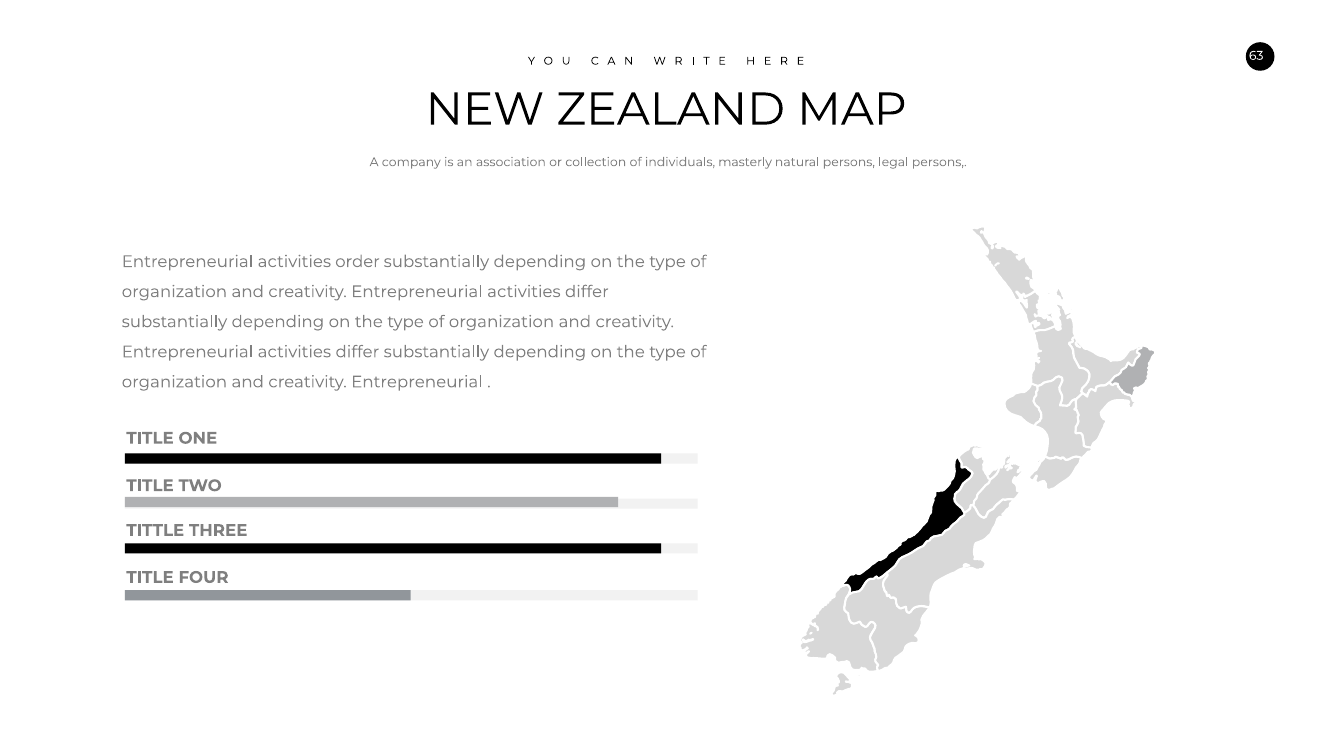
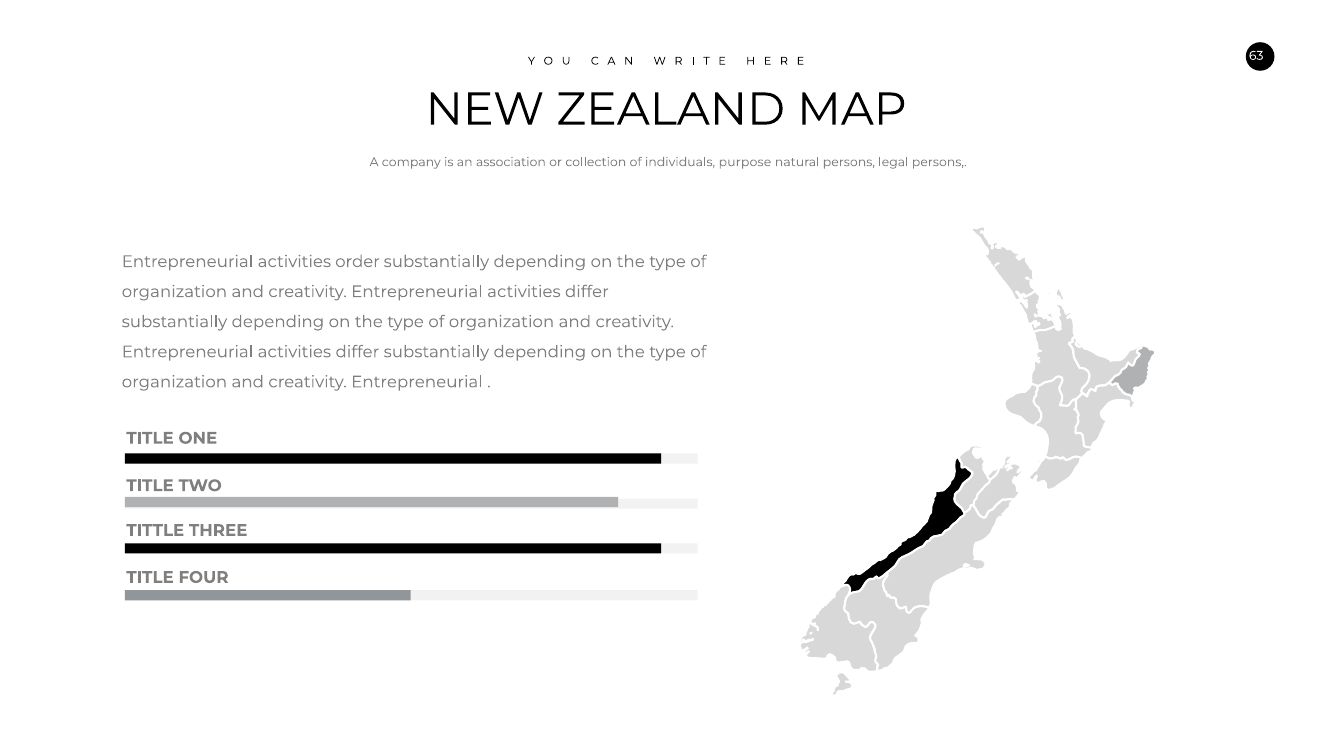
masterly: masterly -> purpose (745, 162)
